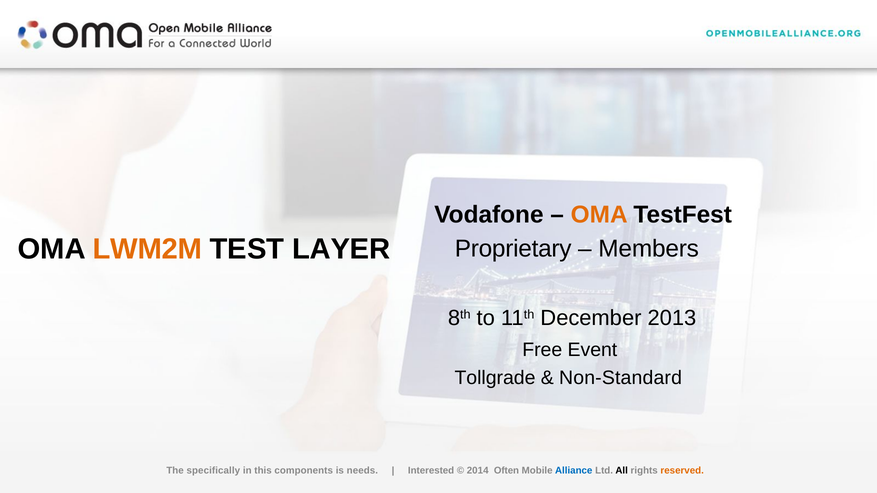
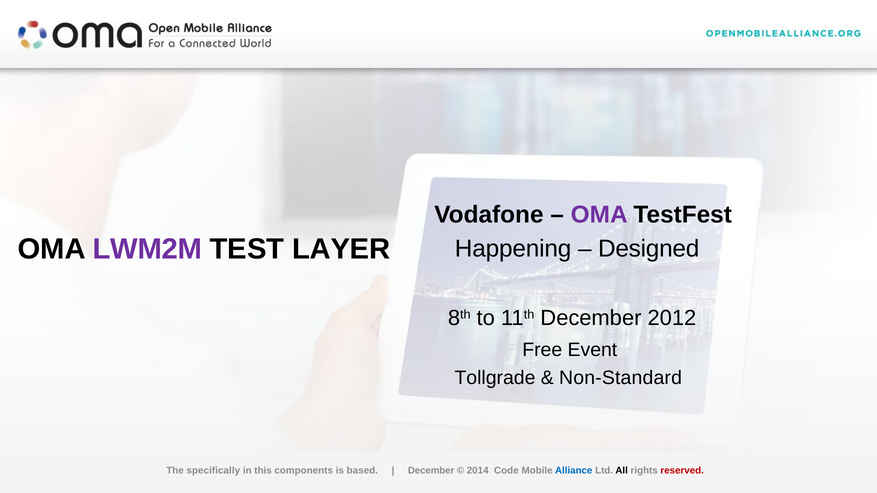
OMA colour: orange -> purple (599, 215)
LWM2M colour: orange -> purple (147, 249)
Proprietary: Proprietary -> Happening (513, 249)
Members: Members -> Designed (649, 249)
2013: 2013 -> 2012 (672, 318)
needs: needs -> based (362, 471)
Interested: Interested -> December (431, 471)
Often: Often -> Code (506, 471)
reserved colour: orange -> red (682, 471)
